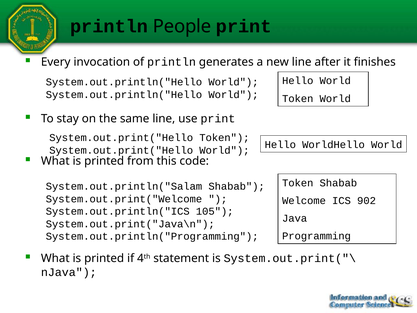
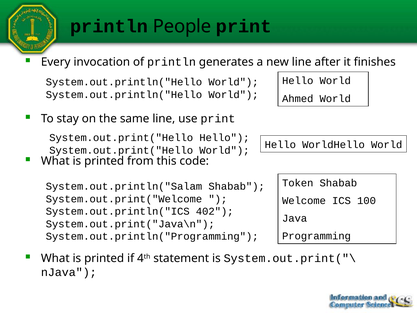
Token: Token -> Ahmed (298, 98)
System.out.print("Hello Token: Token -> Hello (224, 138)
902: 902 -> 100 (367, 200)
105: 105 -> 402 (215, 211)
